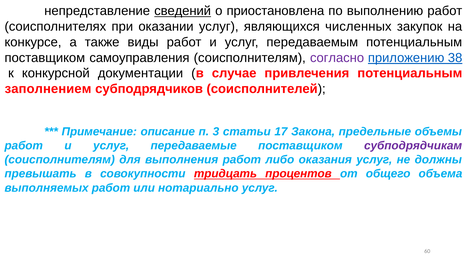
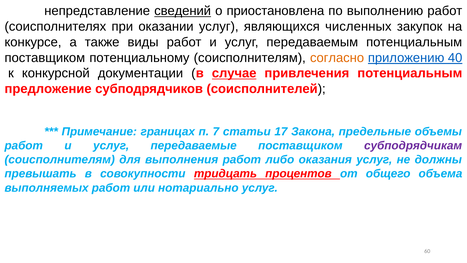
самоуправления: самоуправления -> потенциальному (139, 58)
согласно colour: purple -> orange (337, 58)
38: 38 -> 40 (455, 58)
случае underline: none -> present (234, 73)
заполнением: заполнением -> предложение (48, 89)
описание: описание -> границах (168, 132)
3: 3 -> 7 (216, 132)
